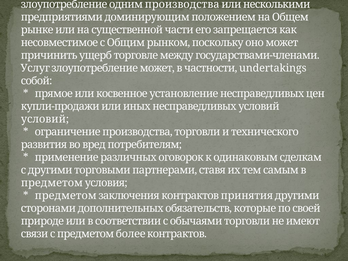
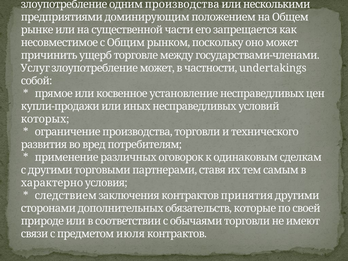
условий: условий -> которых (45, 119)
предметом: предметом -> характерно (52, 183)
предметом: предметом -> следствием (66, 196)
более: более -> июля (131, 234)
